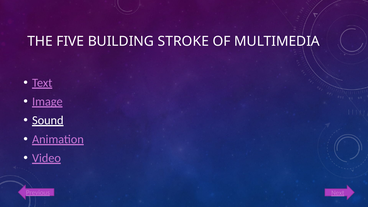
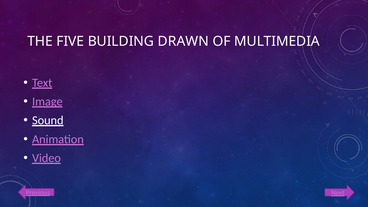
STROKE: STROKE -> DRAWN (183, 41)
